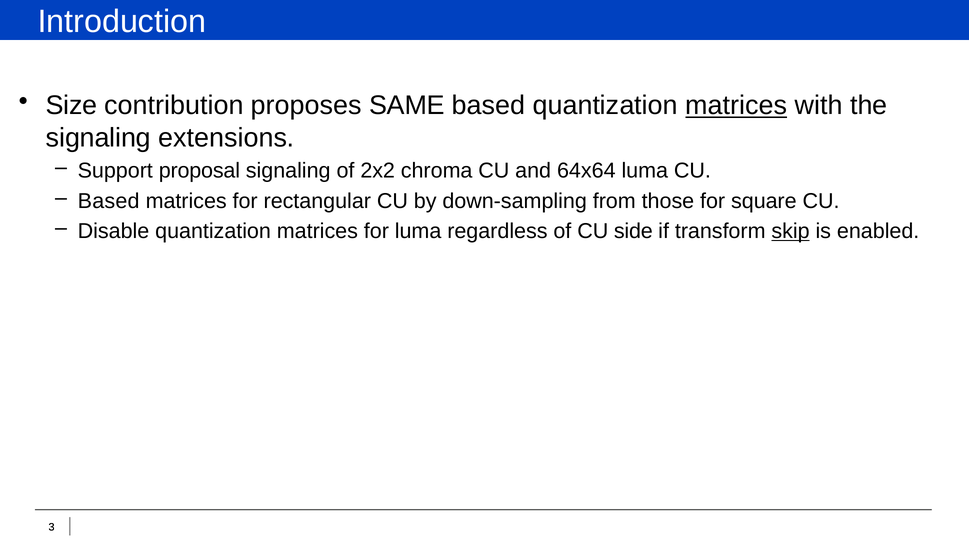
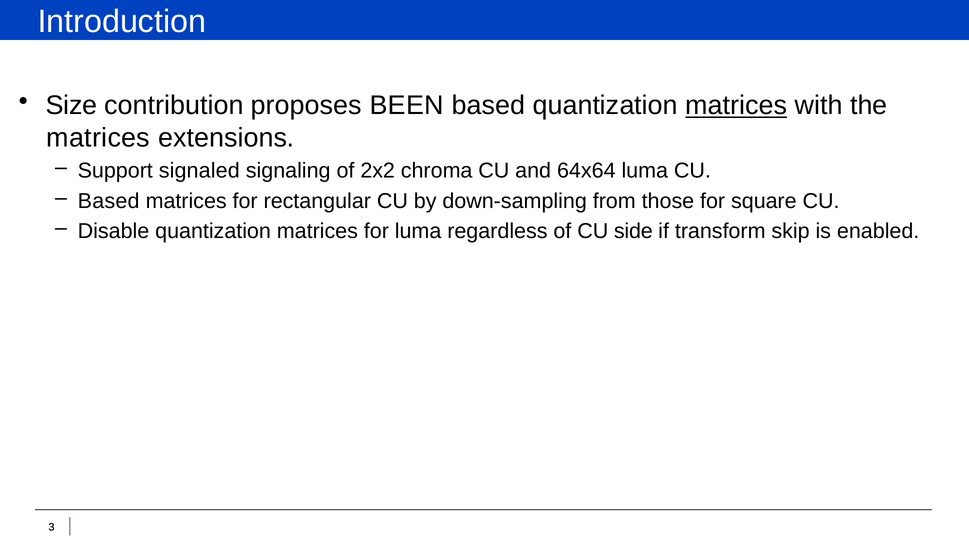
SAME: SAME -> BEEN (407, 106)
signaling: signaling -> matrices (98, 138)
proposal: proposal -> signaled (199, 171)
skip underline: present -> none (791, 231)
